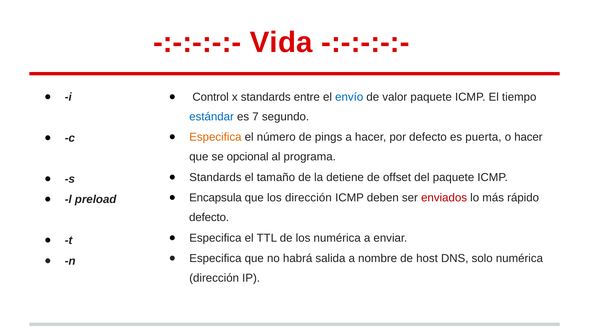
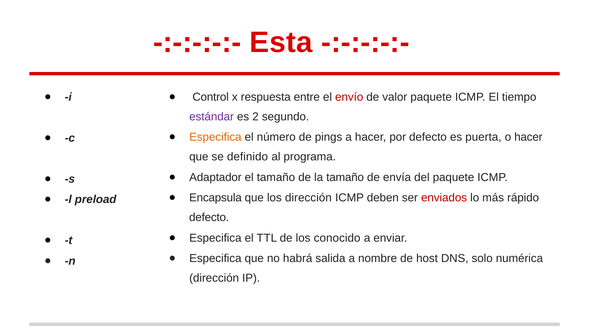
Vida: Vida -> Esta (281, 42)
x standards: standards -> respuesta (266, 97)
envío colour: blue -> red (349, 97)
estándar colour: blue -> purple (212, 116)
7: 7 -> 2 (256, 116)
opcional: opcional -> definido (248, 157)
Standards: Standards -> Adaptador (215, 177)
la detiene: detiene -> tamaño (345, 177)
offset: offset -> envía (397, 177)
los numérica: numérica -> conocido (337, 238)
